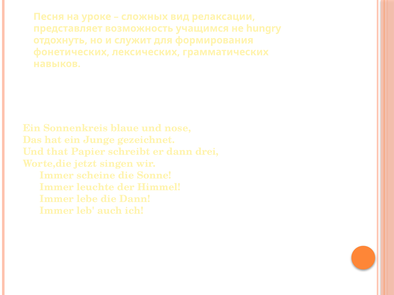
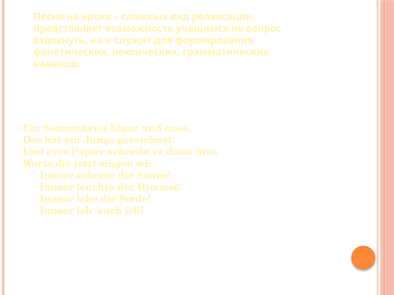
hungry: hungry -> вопрос (264, 28)
that: that -> eyes (58, 152)
die Dann: Dann -> Smile (135, 199)
